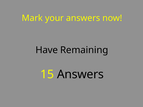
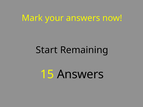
Have: Have -> Start (47, 50)
